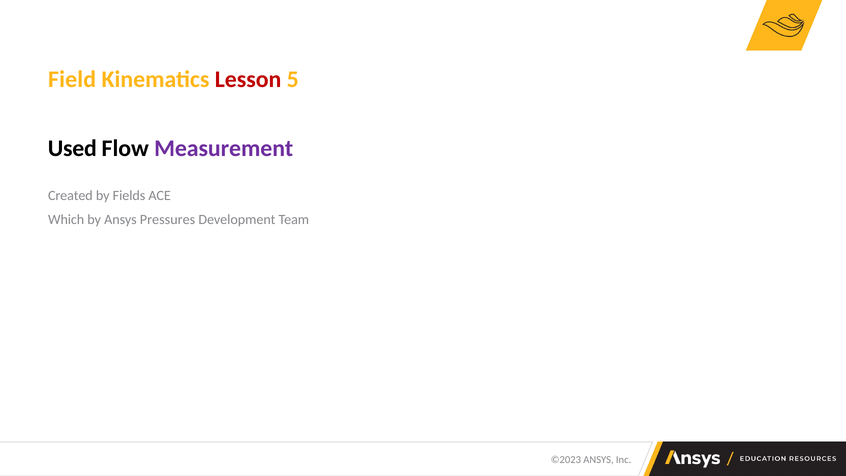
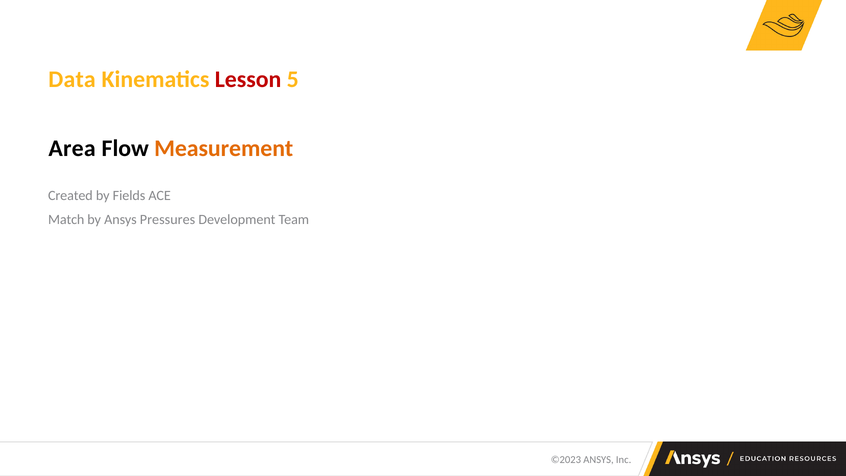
Field: Field -> Data (72, 79)
Used: Used -> Area (72, 148)
Measurement colour: purple -> orange (224, 148)
Which: Which -> Match (66, 220)
